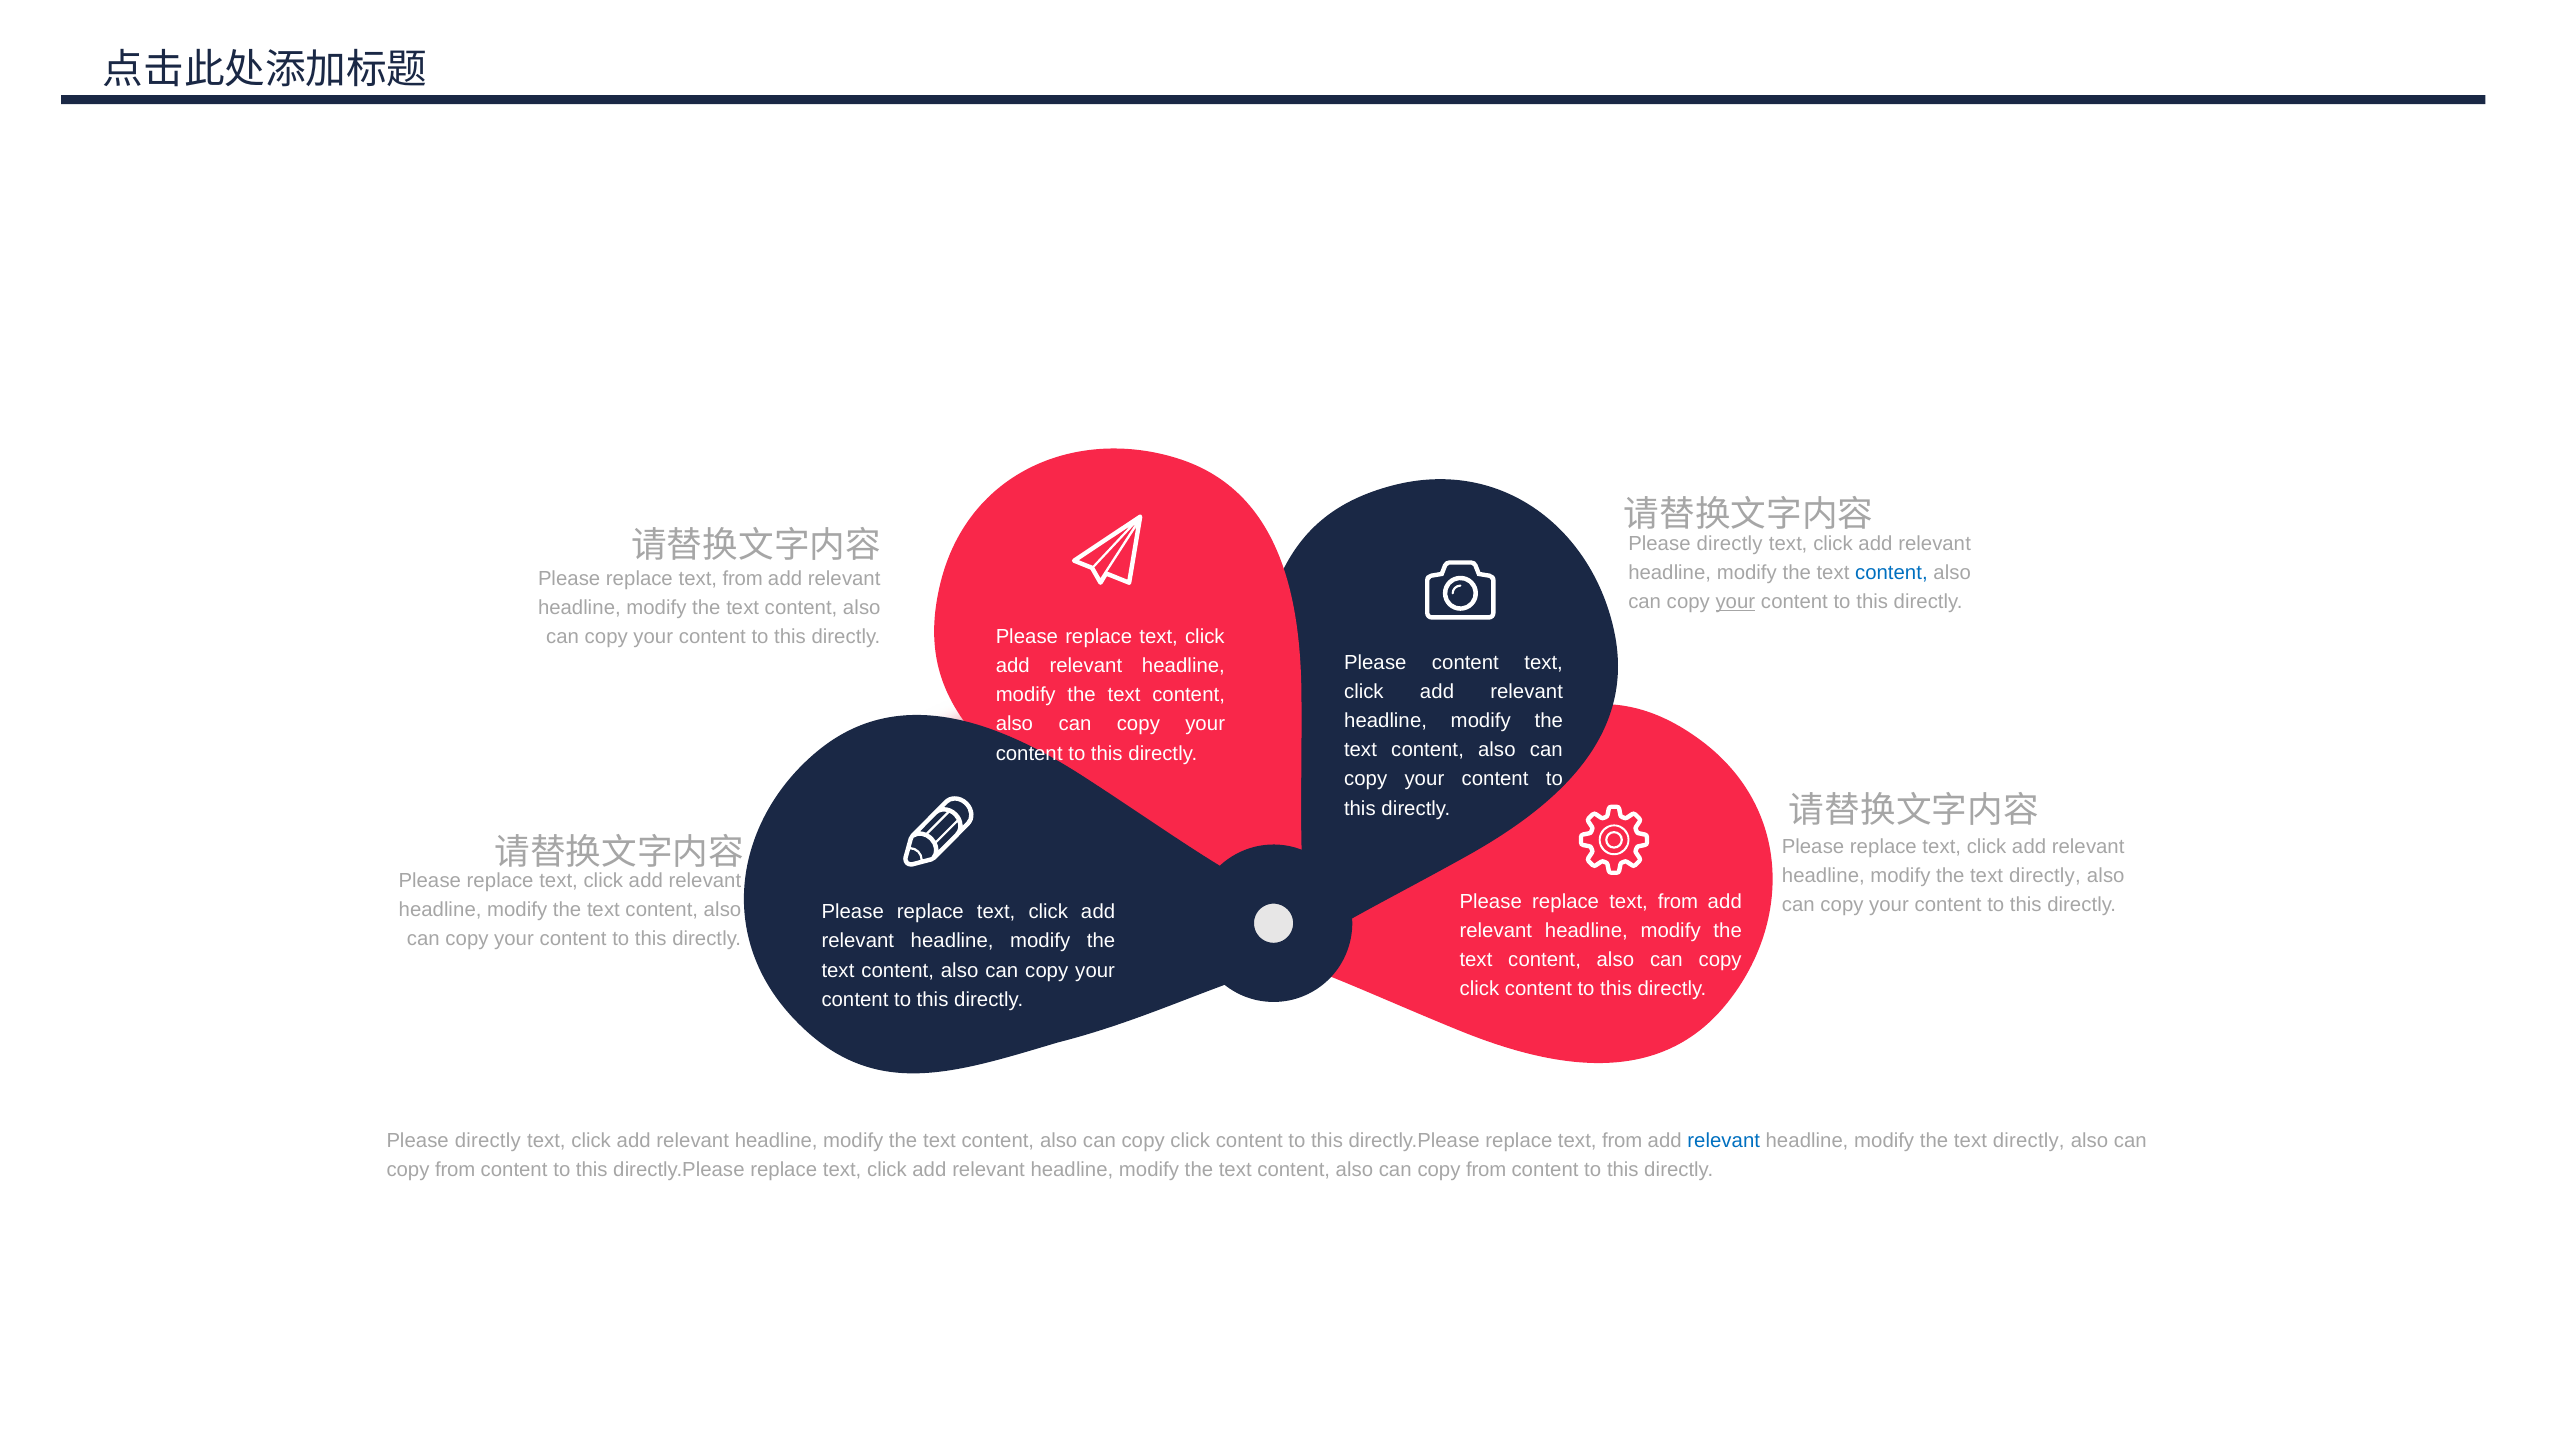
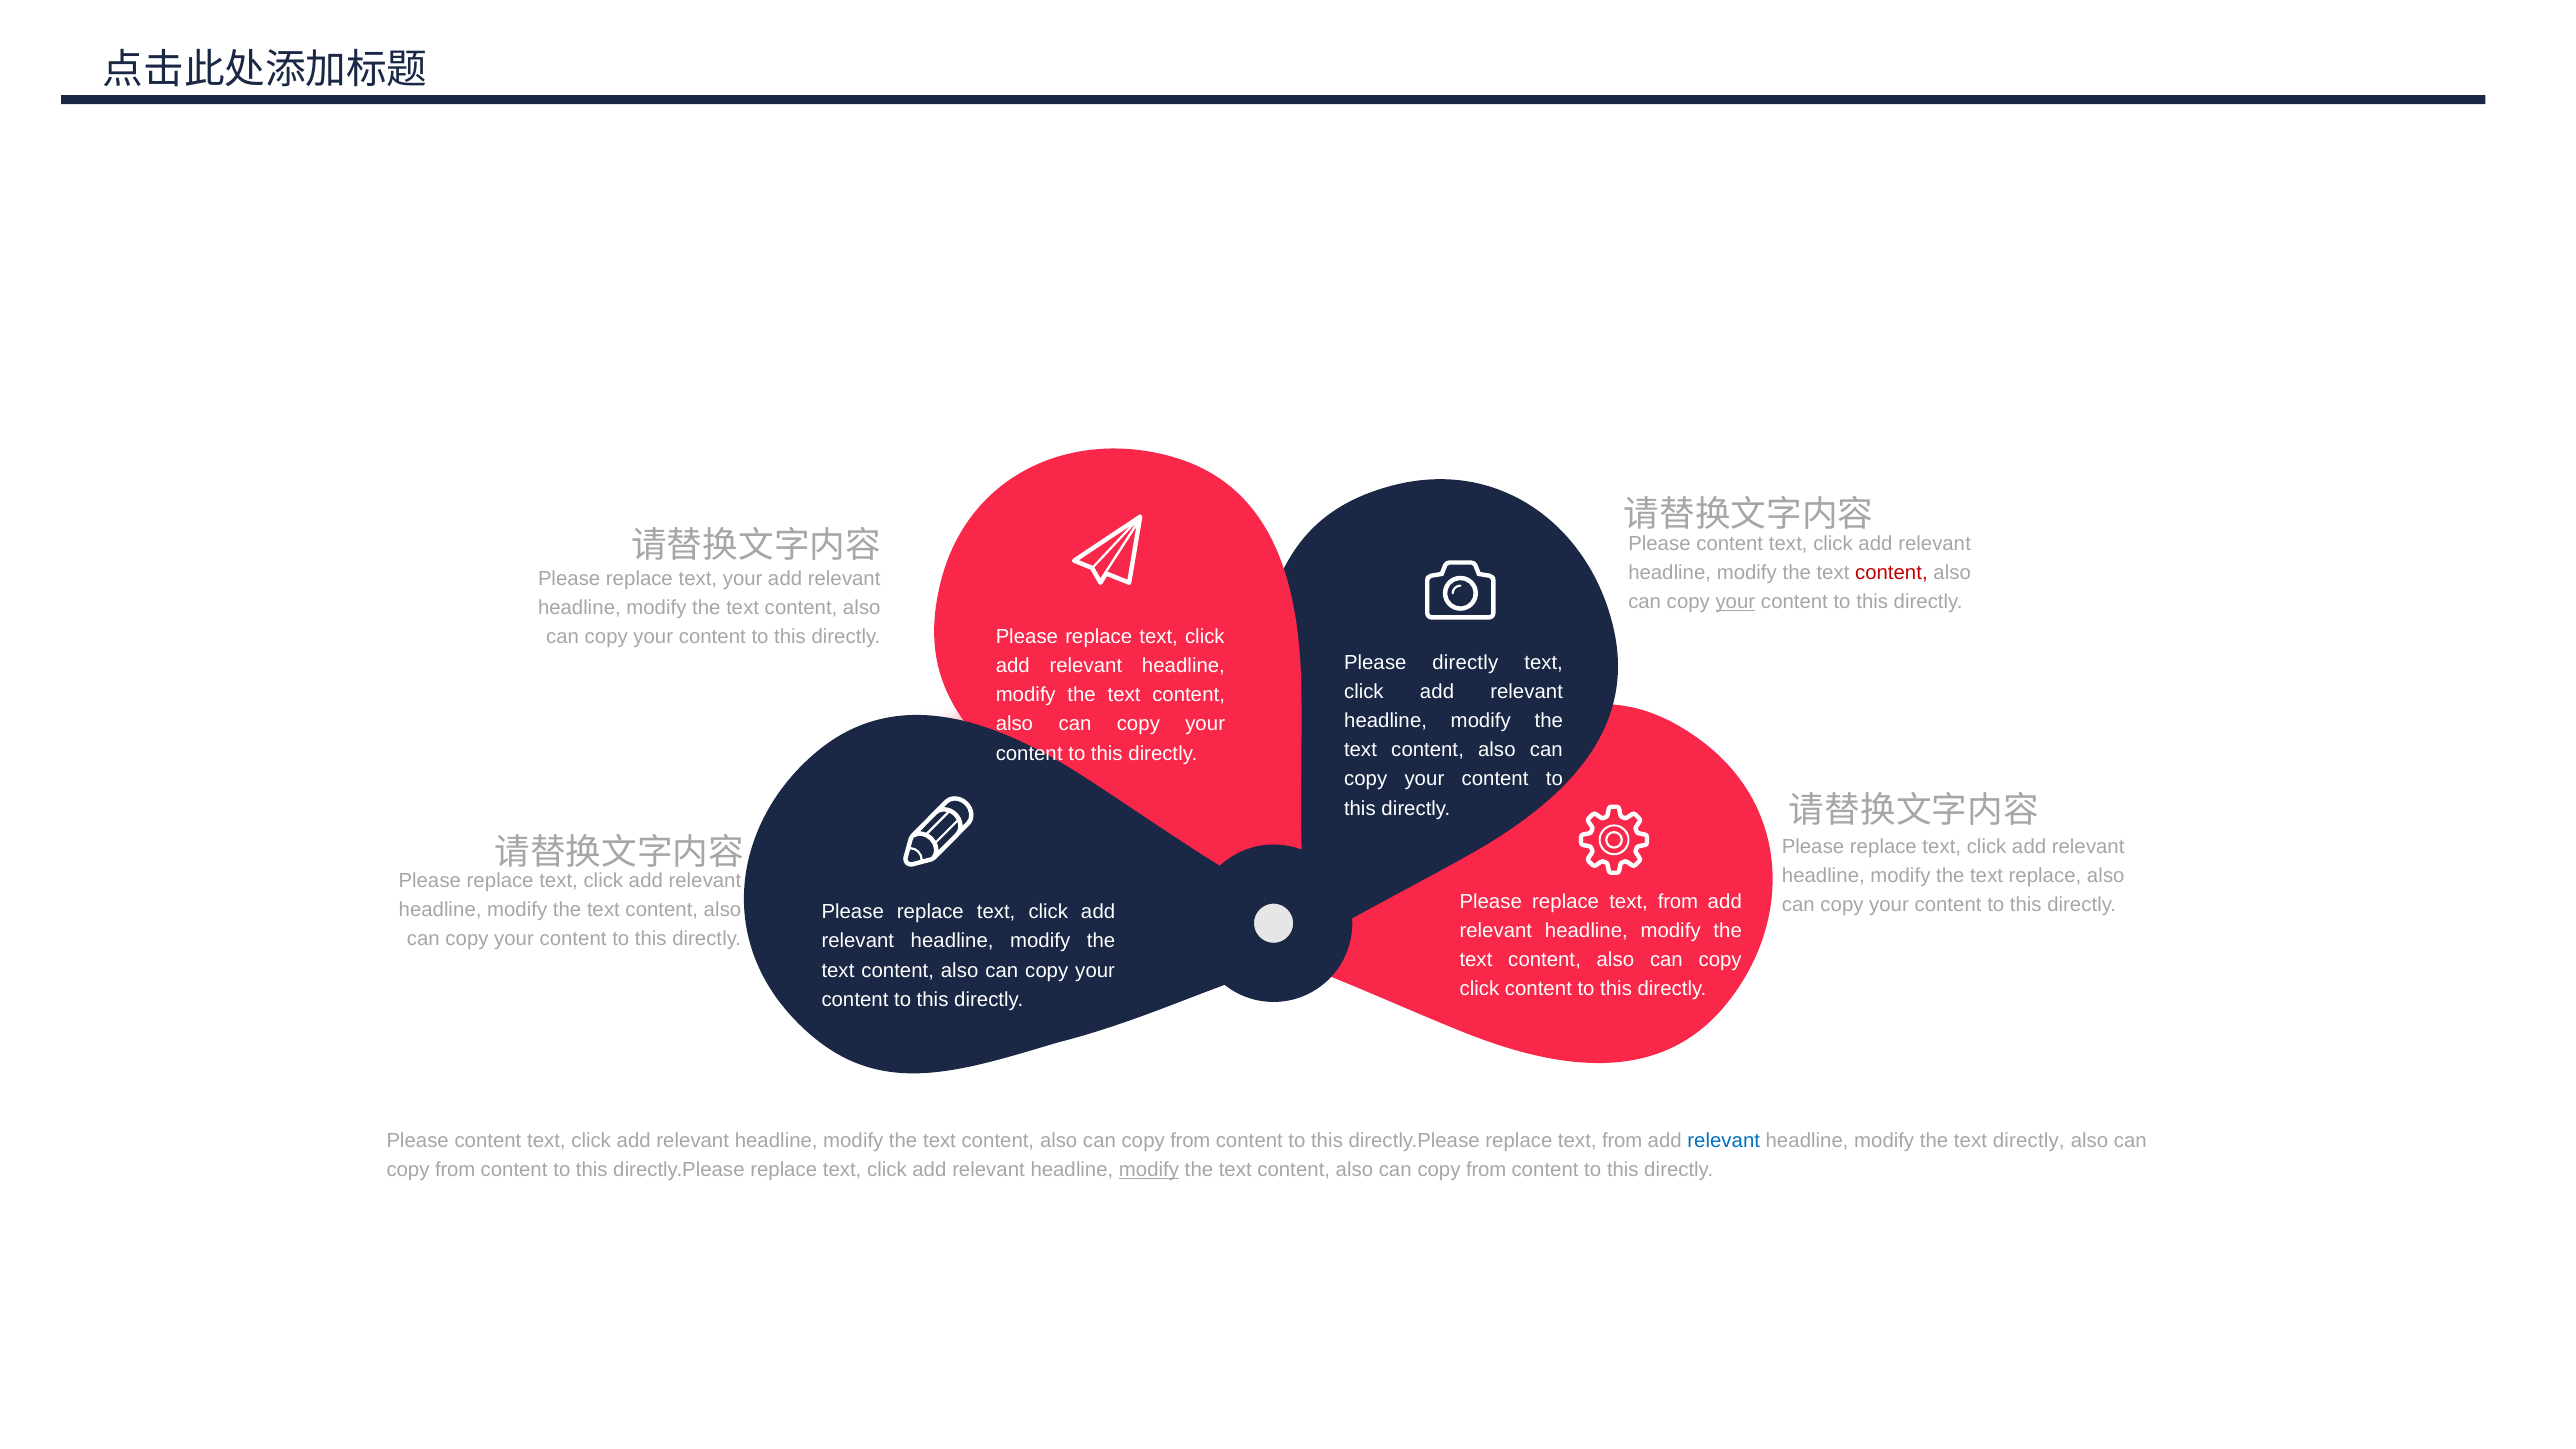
directly: directly -> content (1730, 543)
content colour: blue -> red (1891, 573)
from: from -> your (743, 579)
Please content: content -> directly (1465, 662)
directly: directly -> replace (2045, 876)
directly: directly -> content (488, 1140)
click: click -> from (1190, 1140)
modify underline: none -> present (1149, 1169)
